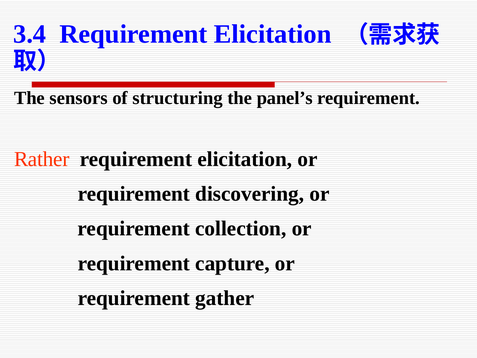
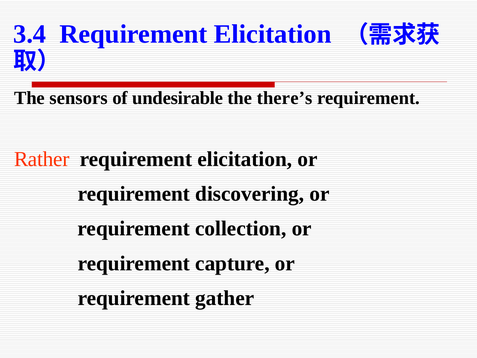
structuring: structuring -> undesirable (178, 98)
panel’s: panel’s -> there’s (285, 98)
